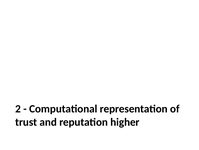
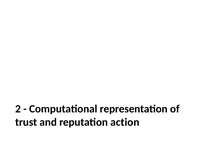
higher: higher -> action (125, 122)
